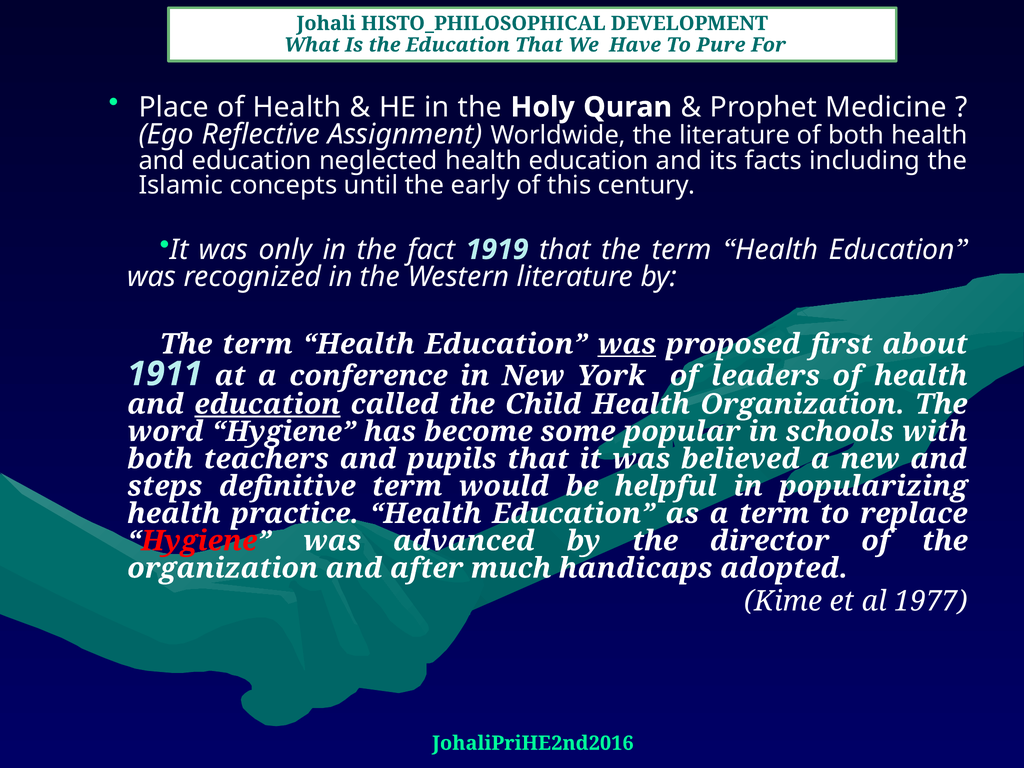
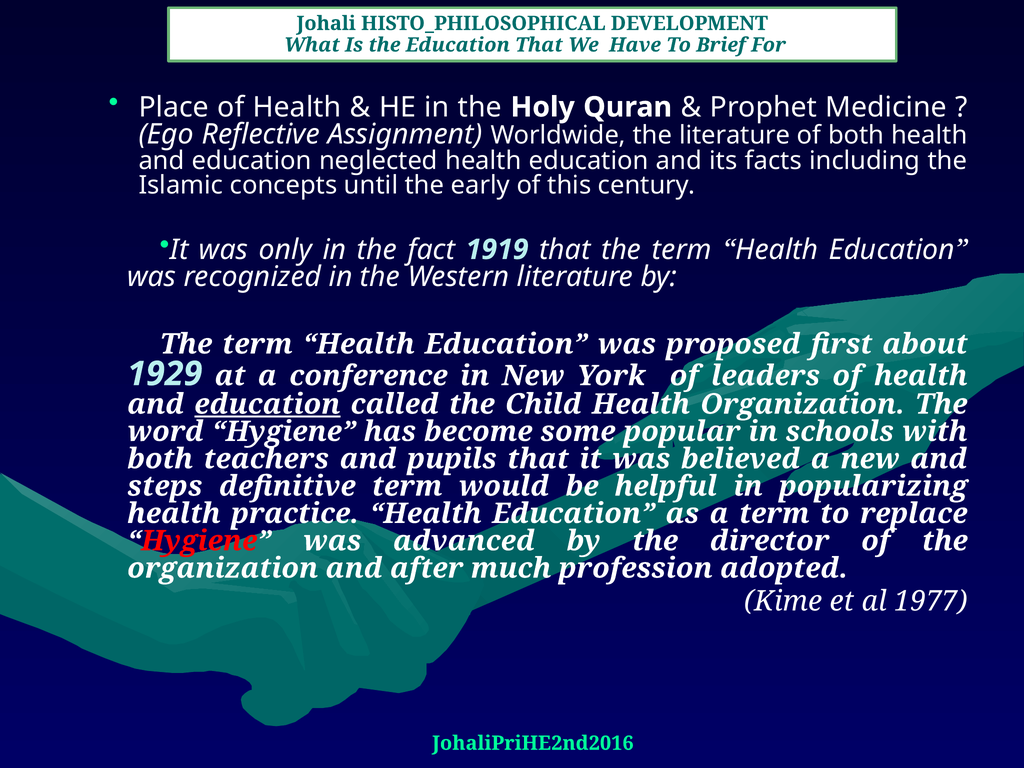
Pure: Pure -> Brief (721, 45)
was underline: present -> none (627, 344)
1911: 1911 -> 1929 (165, 374)
handicaps: handicaps -> profession (636, 568)
